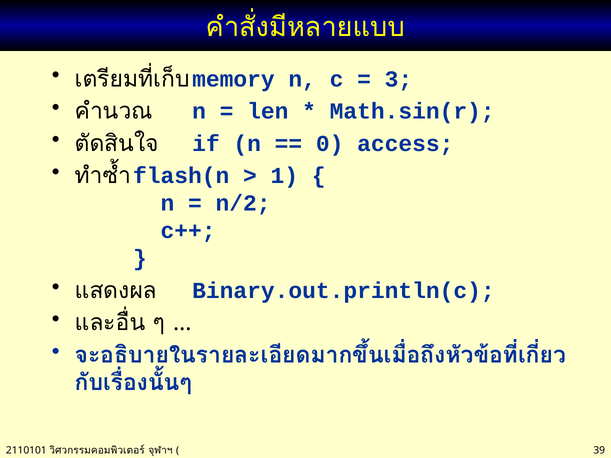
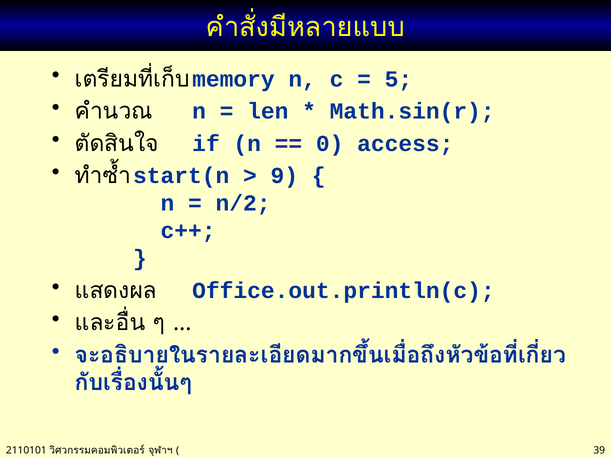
3: 3 -> 5 (398, 79)
flash(n: flash(n -> start(n (181, 176)
1: 1 -> 9 (284, 176)
Binary.out.println(c: Binary.out.println(c -> Office.out.println(c (343, 291)
